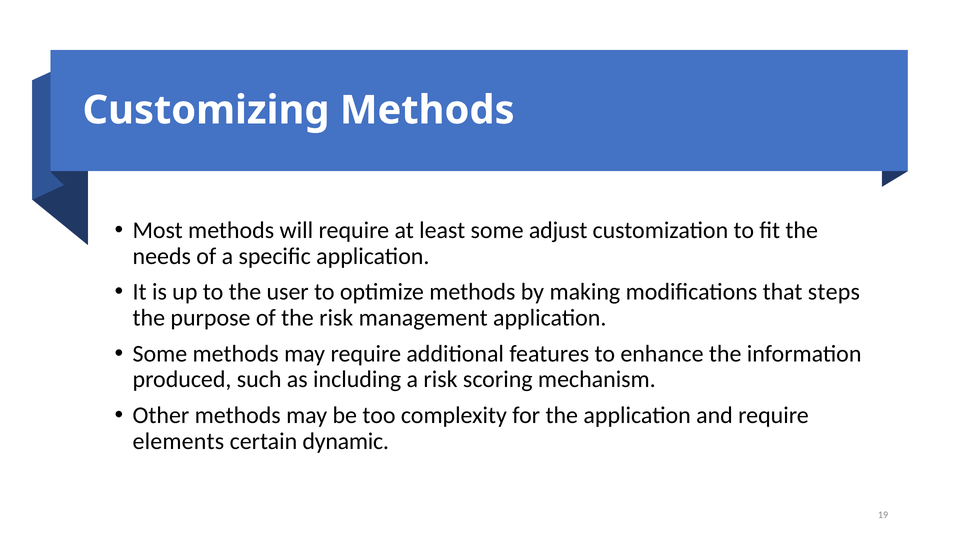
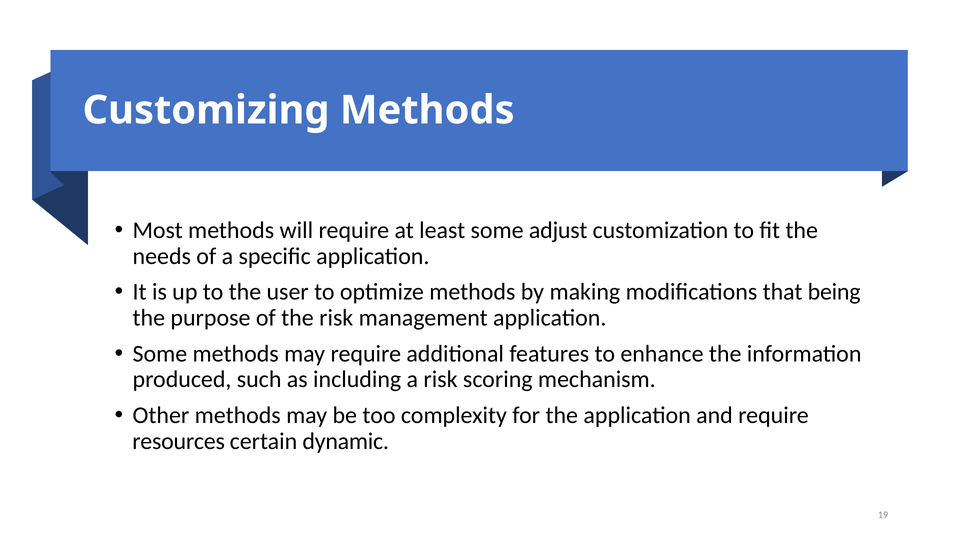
steps: steps -> being (834, 292)
elements: elements -> resources (179, 441)
